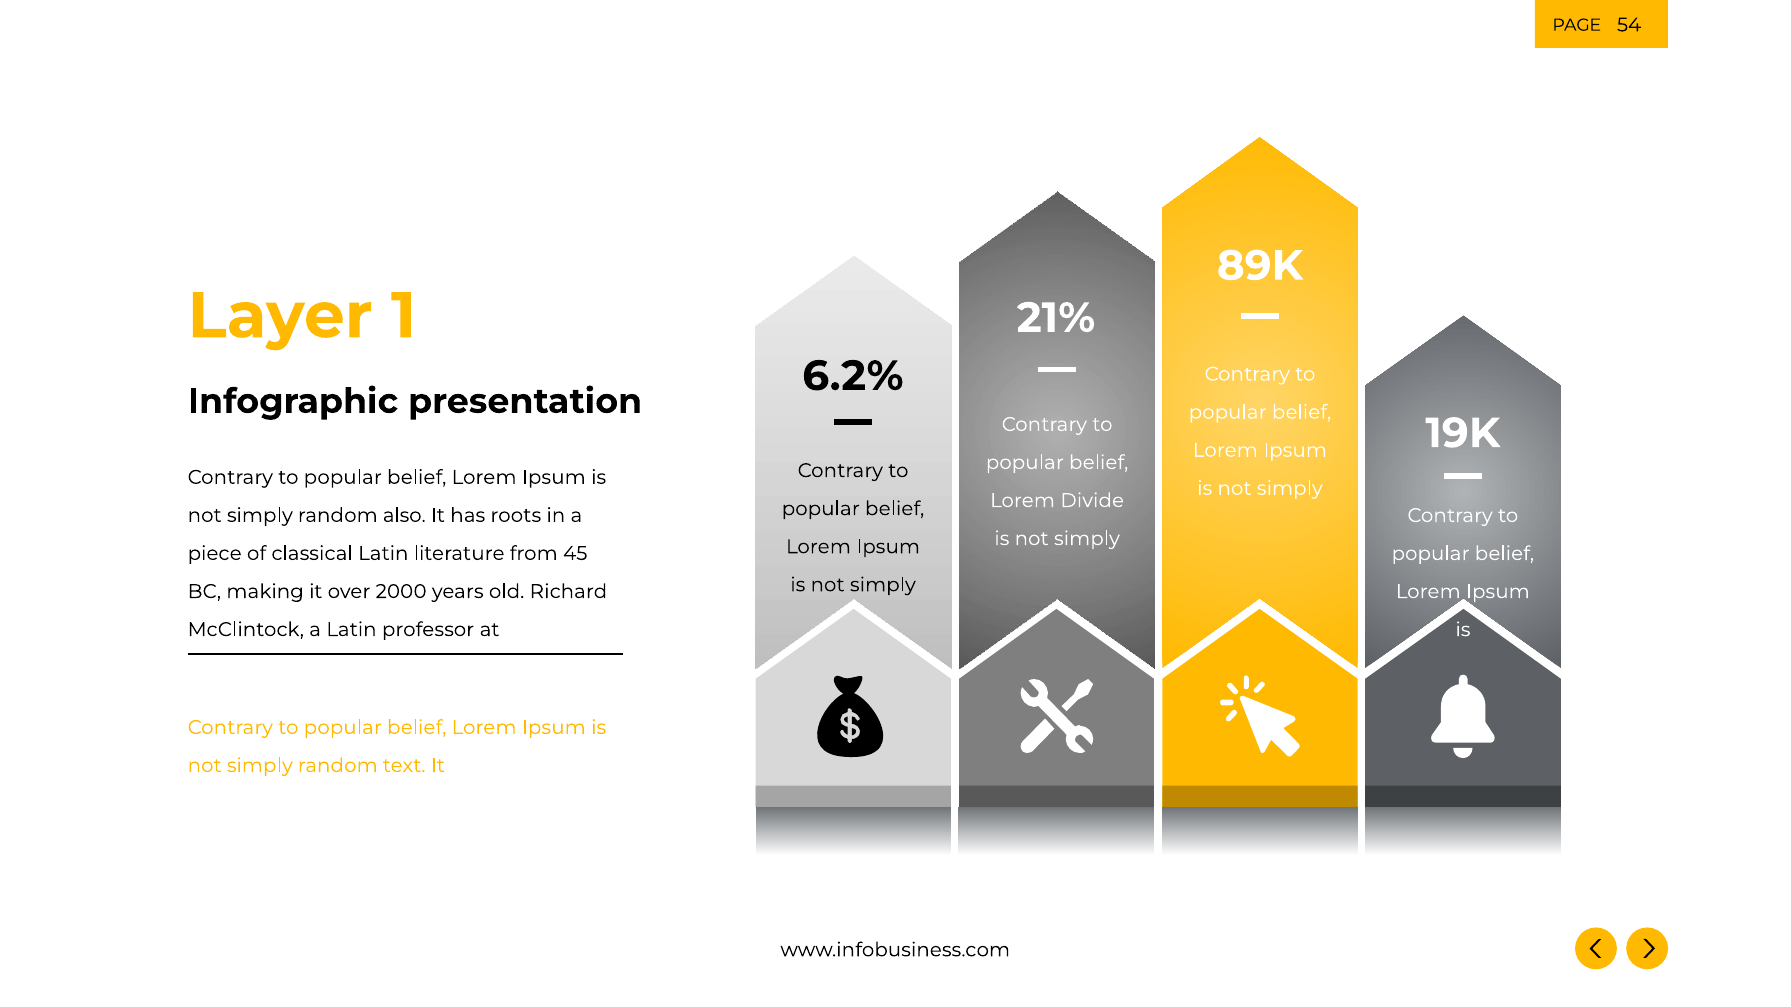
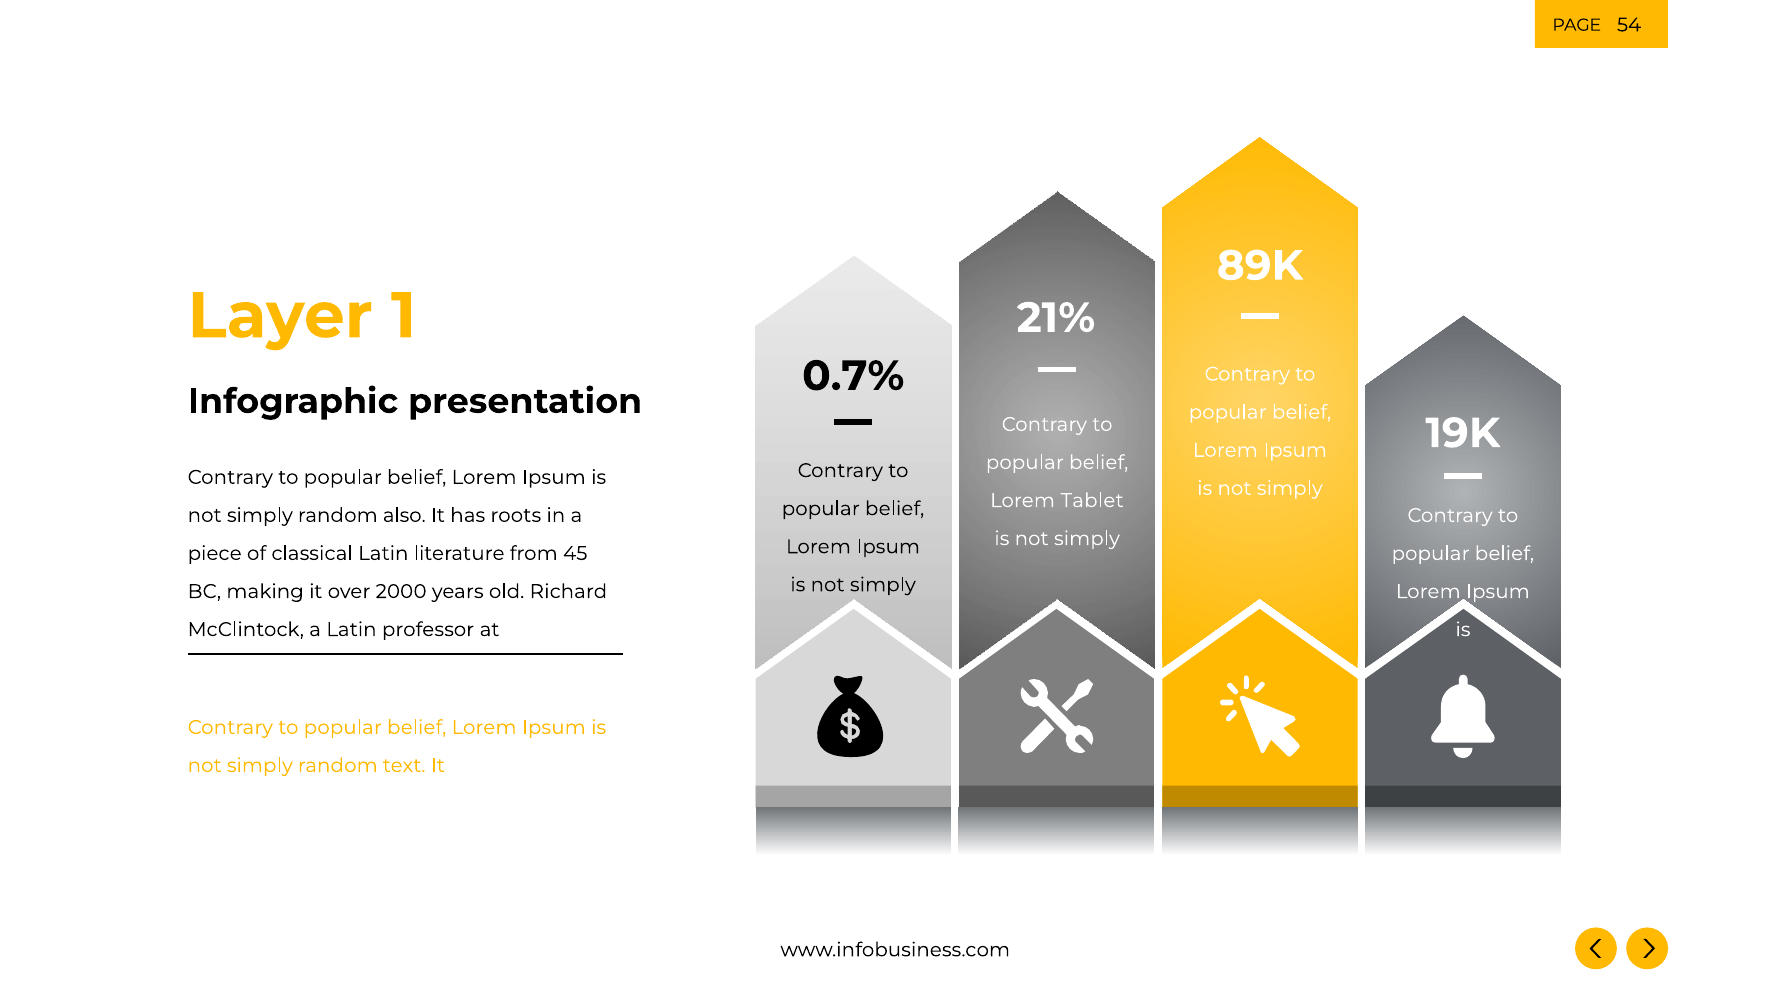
6.2%: 6.2% -> 0.7% (853, 376)
Divide: Divide -> Tablet (1092, 501)
